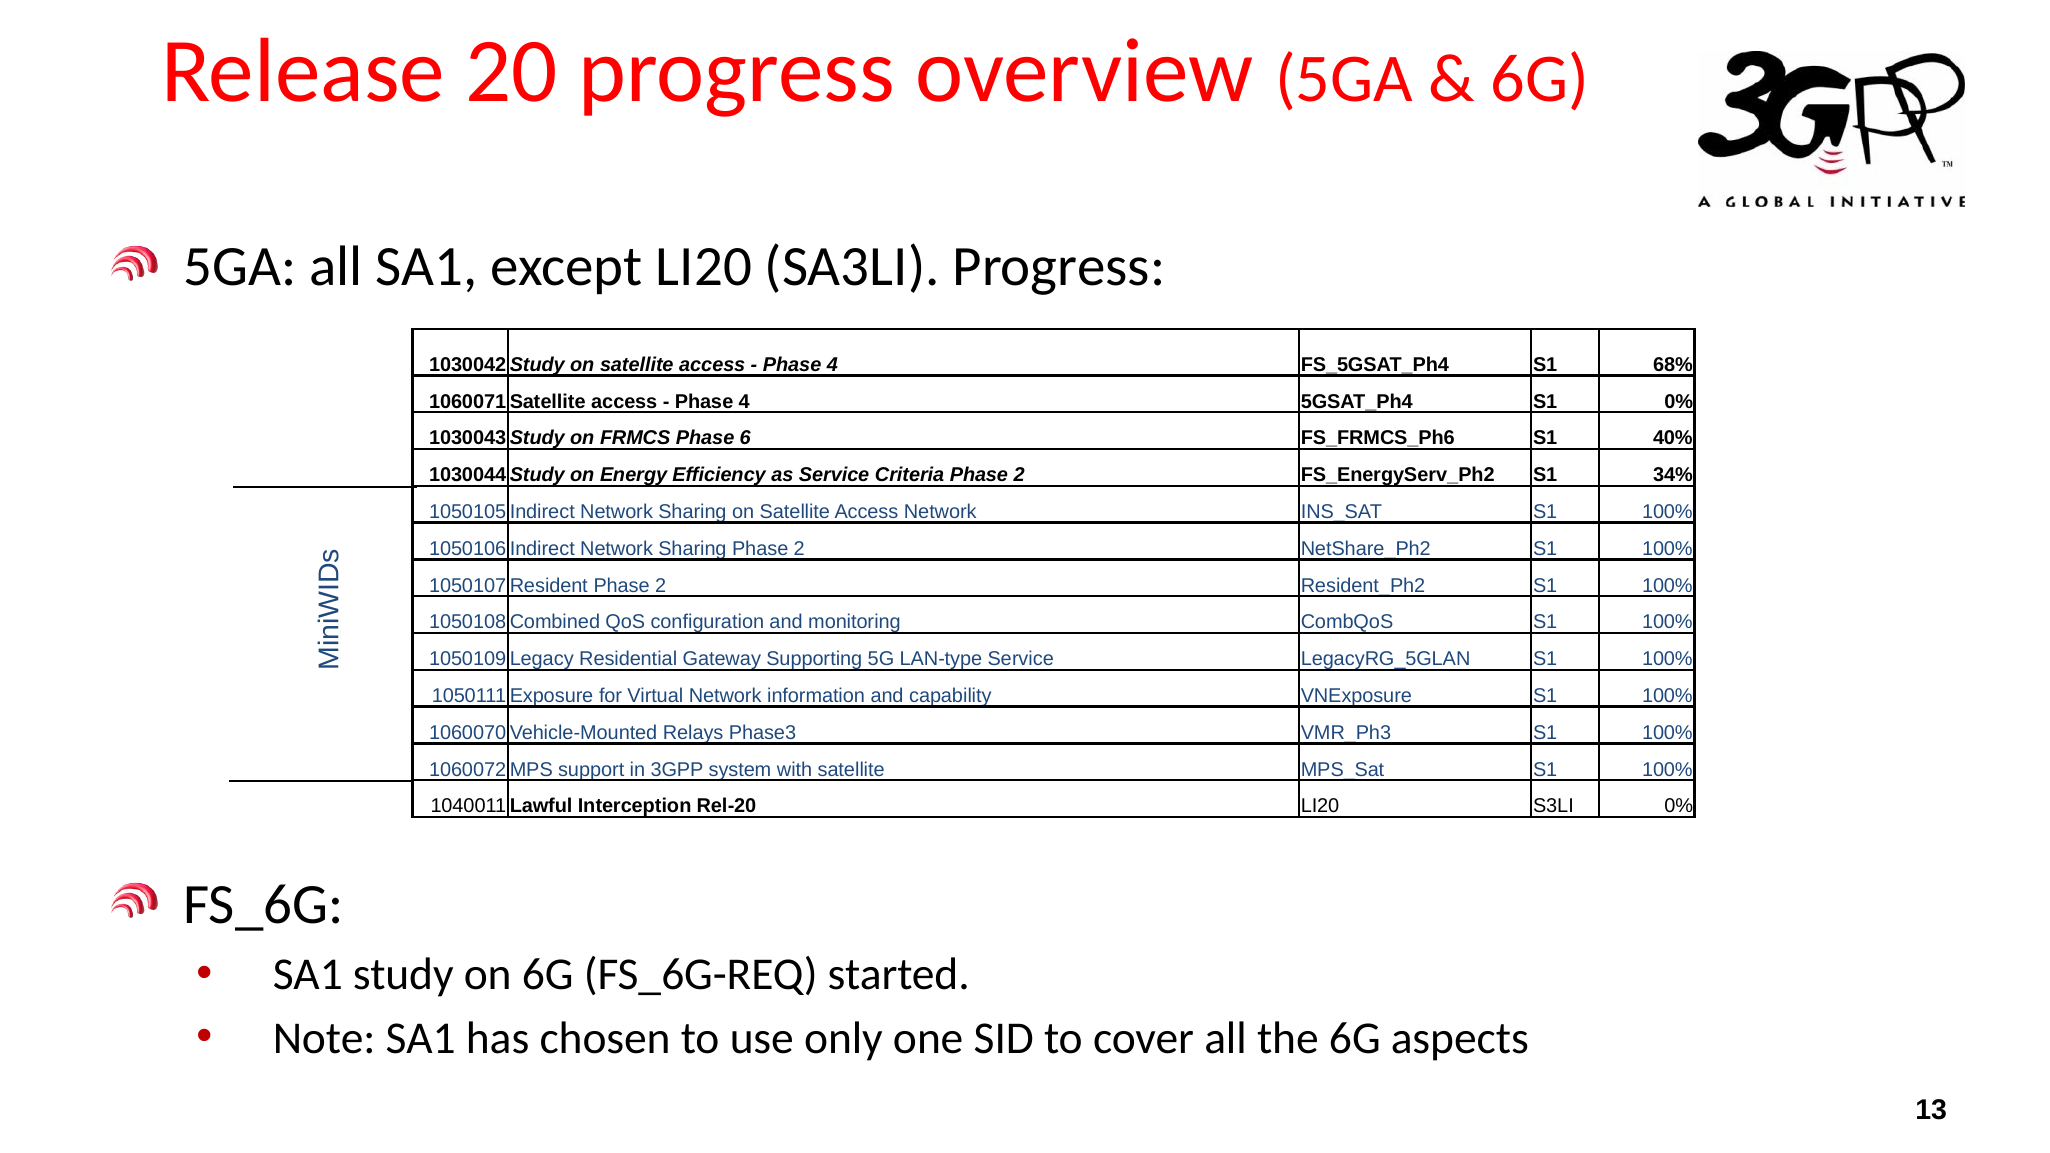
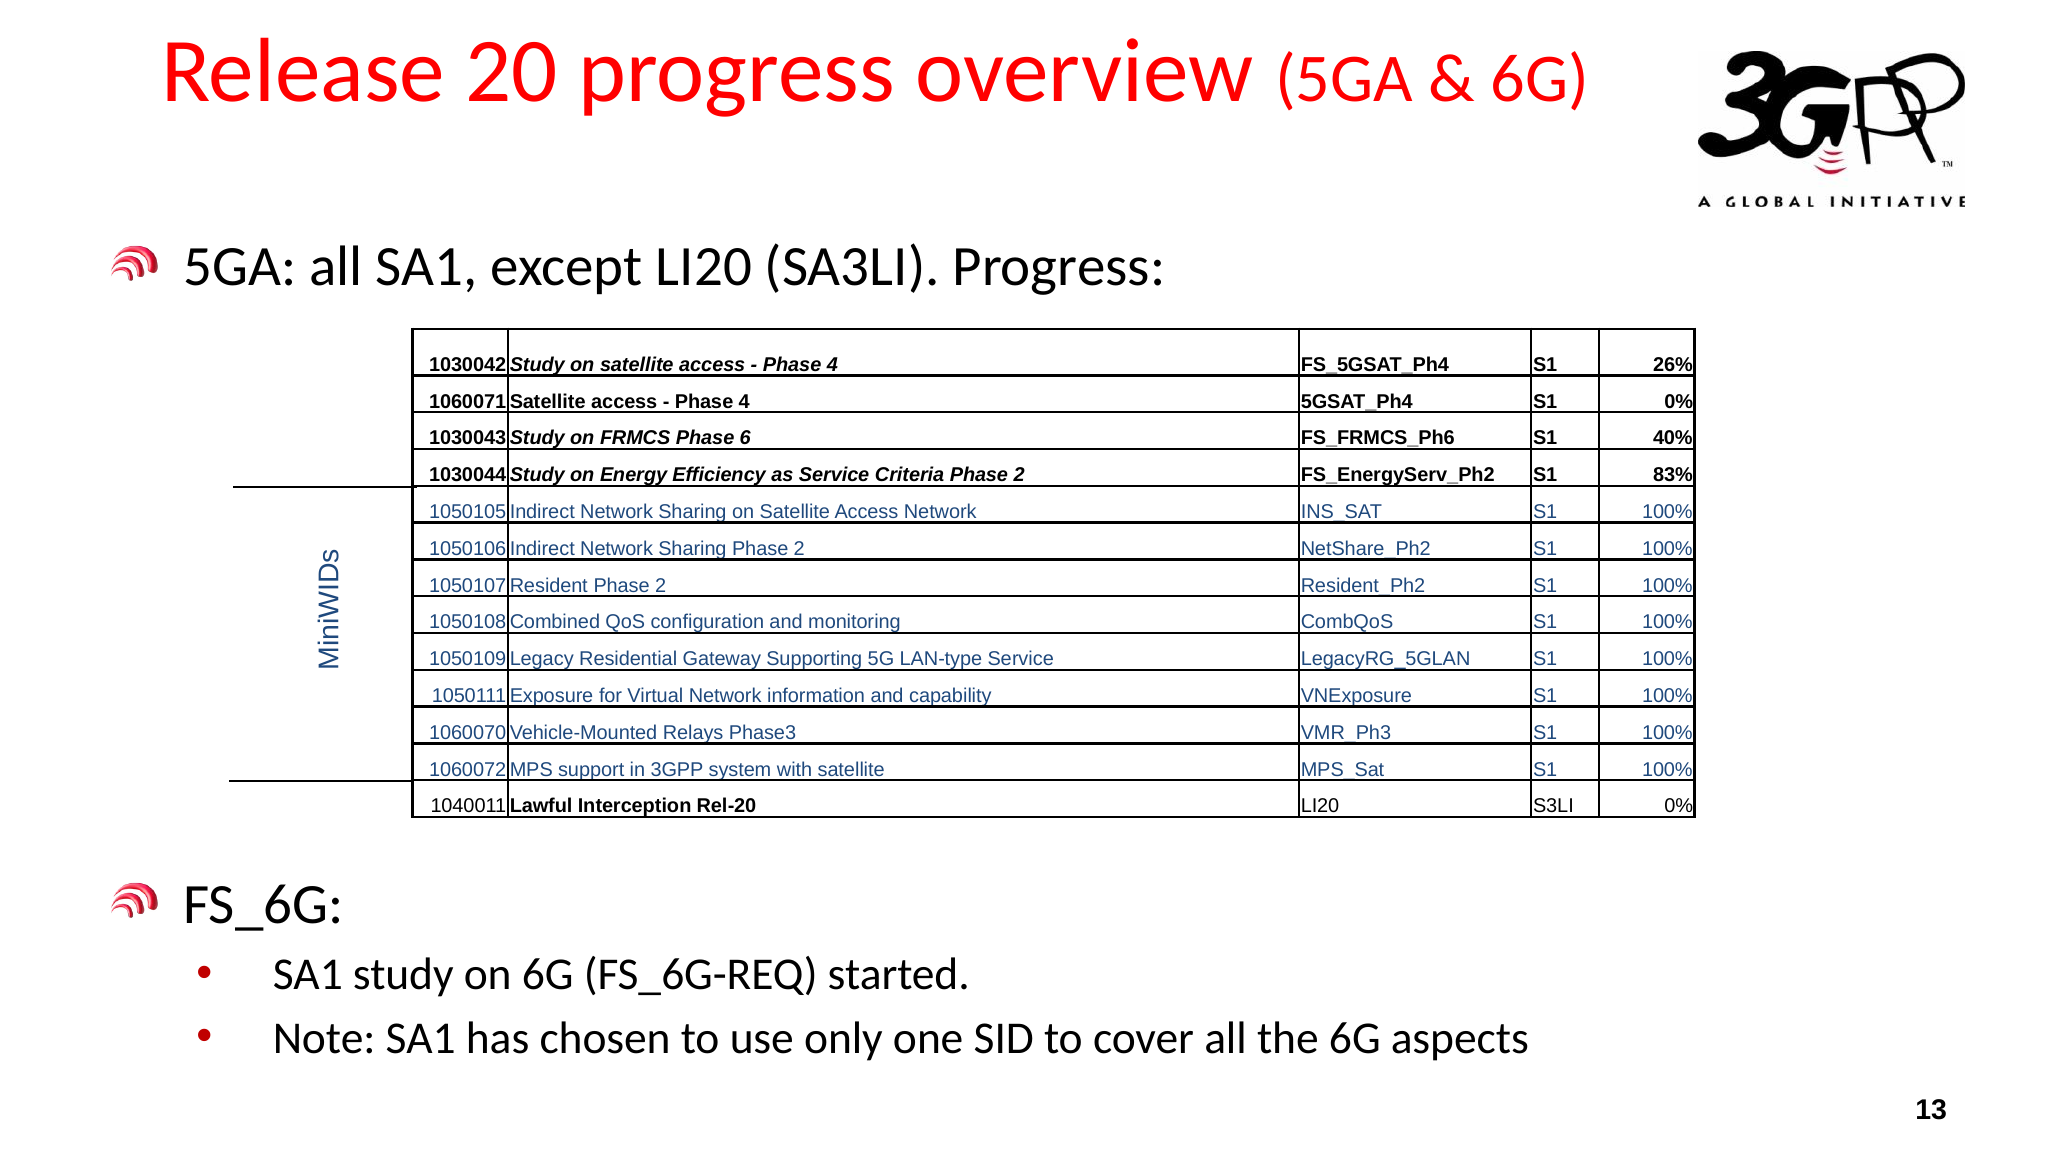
68%: 68% -> 26% (1673, 365)
34%: 34% -> 83% (1673, 475)
